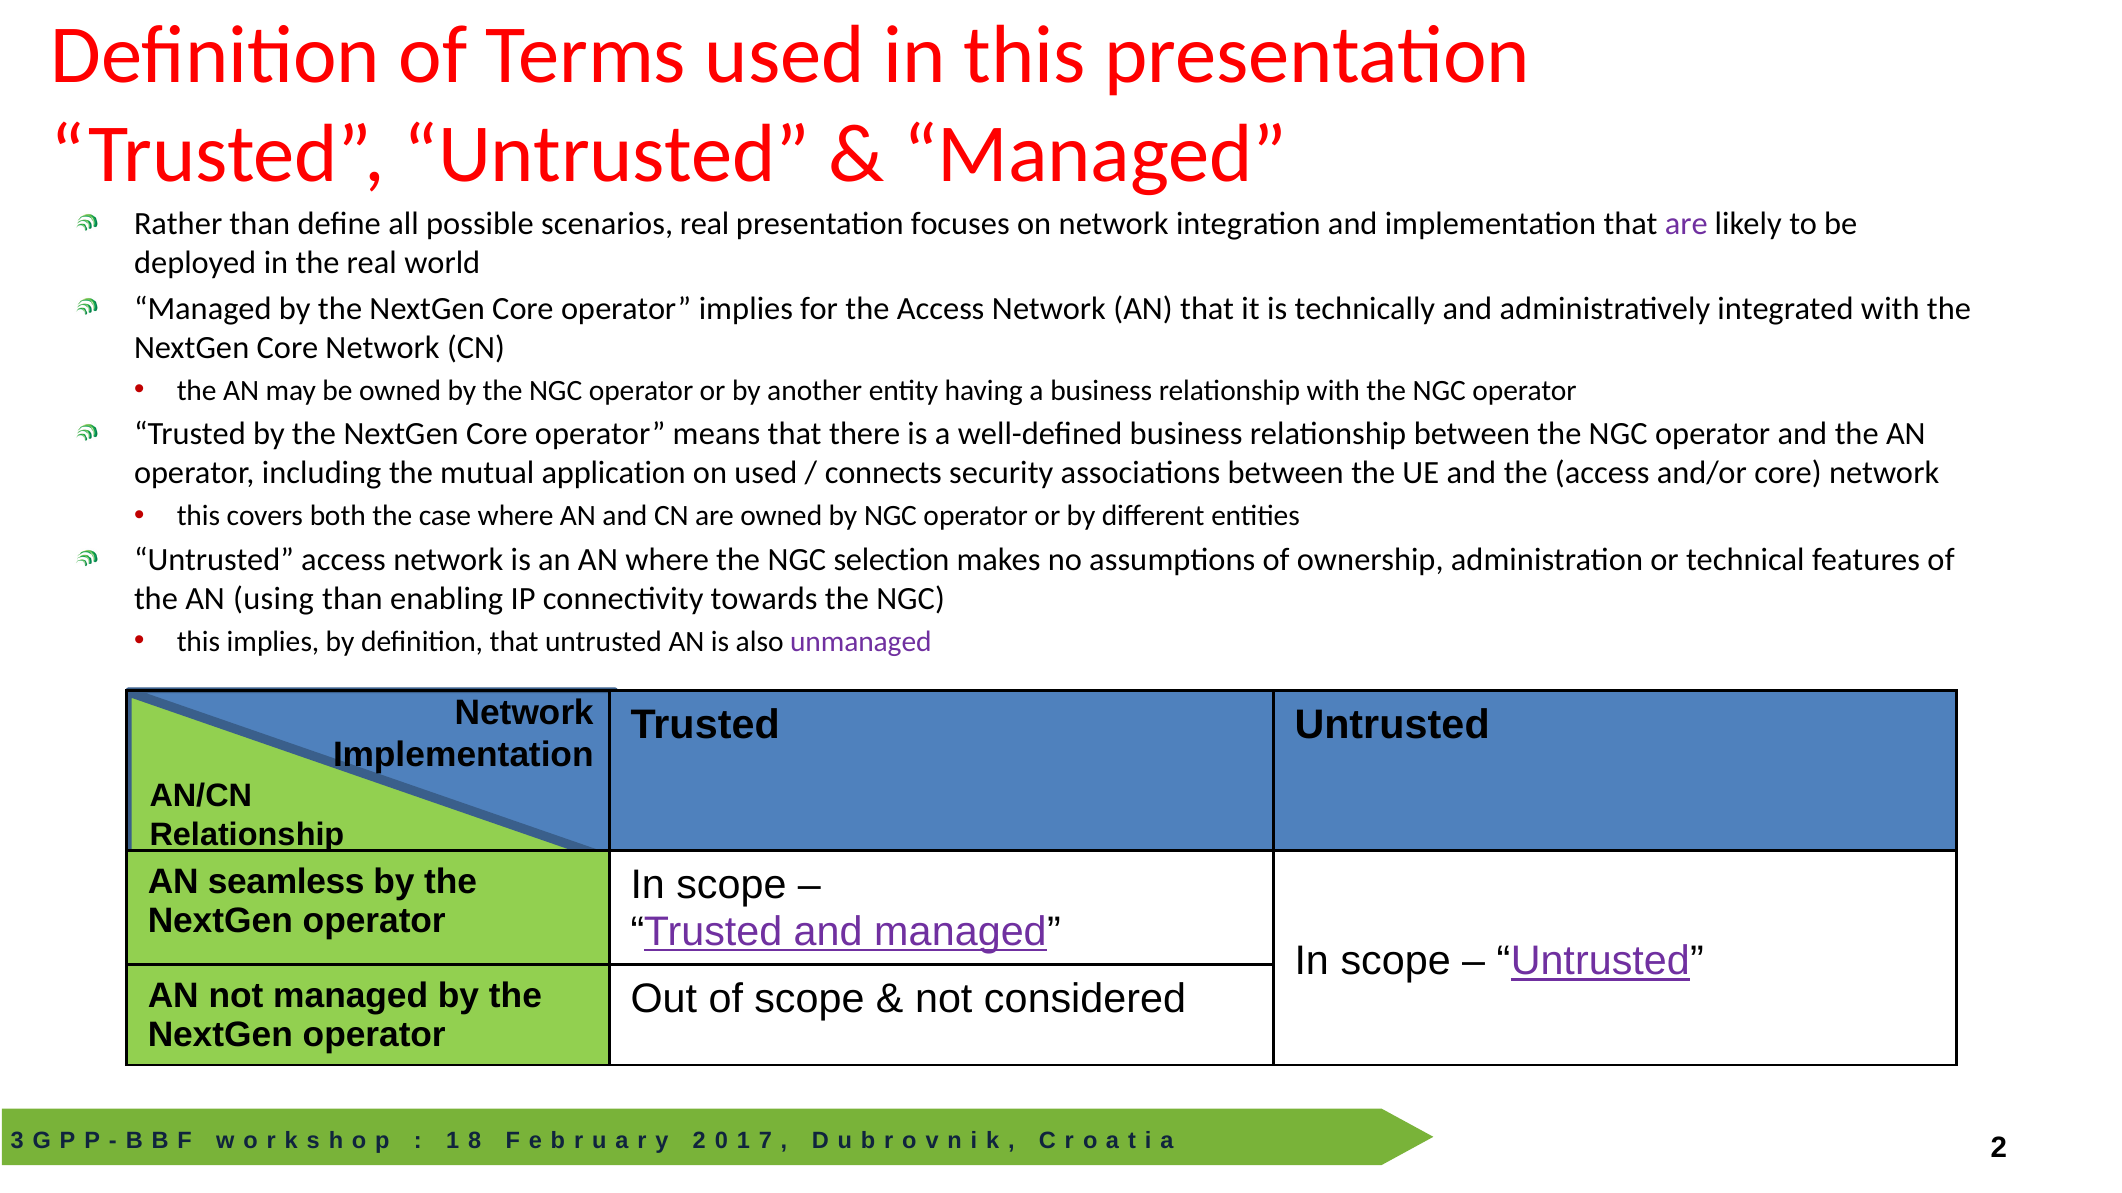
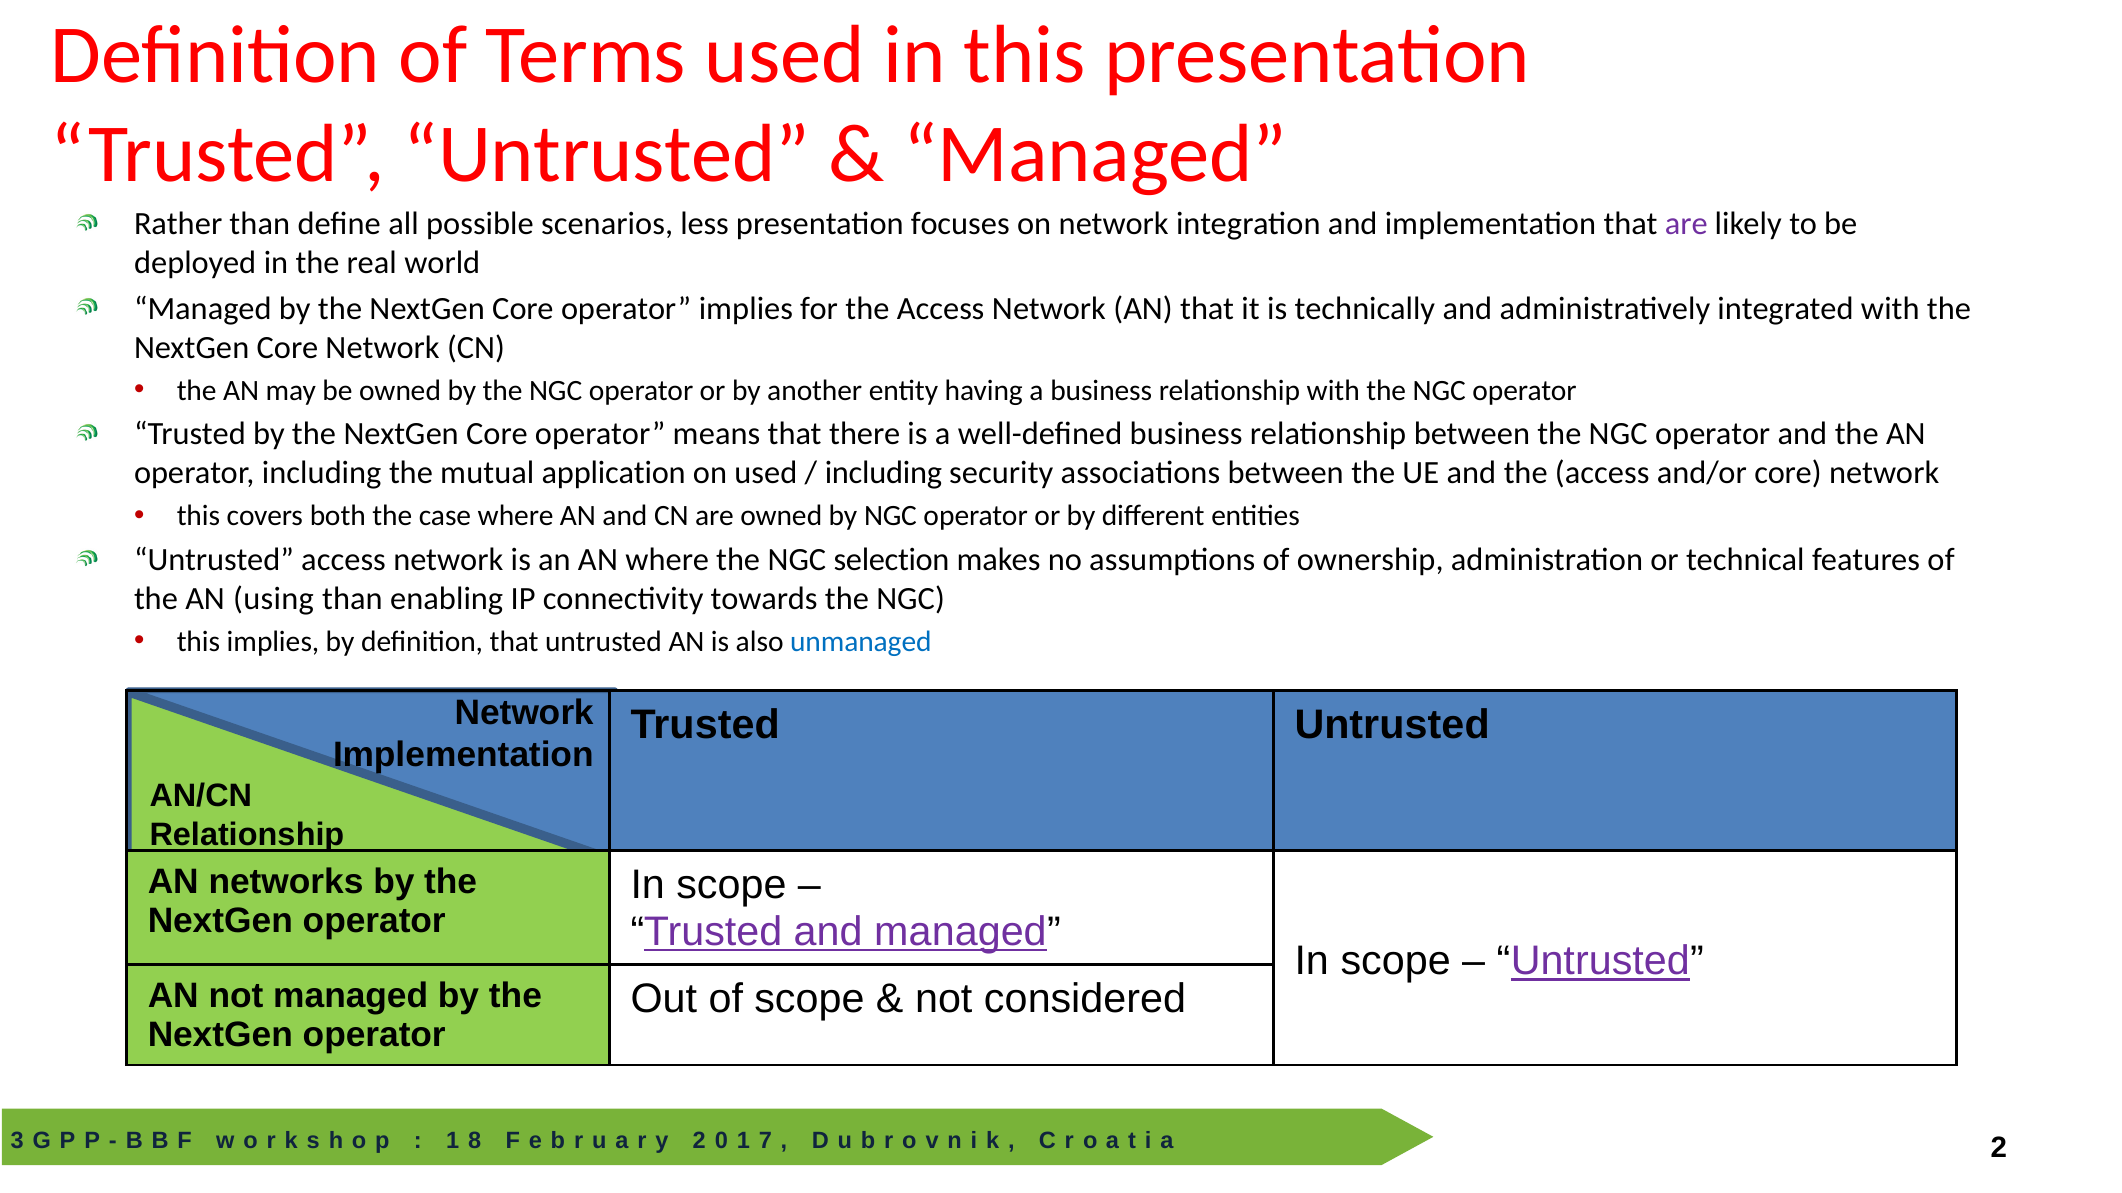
scenarios real: real -> less (705, 224)
connects: connects -> including (883, 473)
unmanaged colour: purple -> blue (861, 642)
seamless: seamless -> networks (286, 882)
